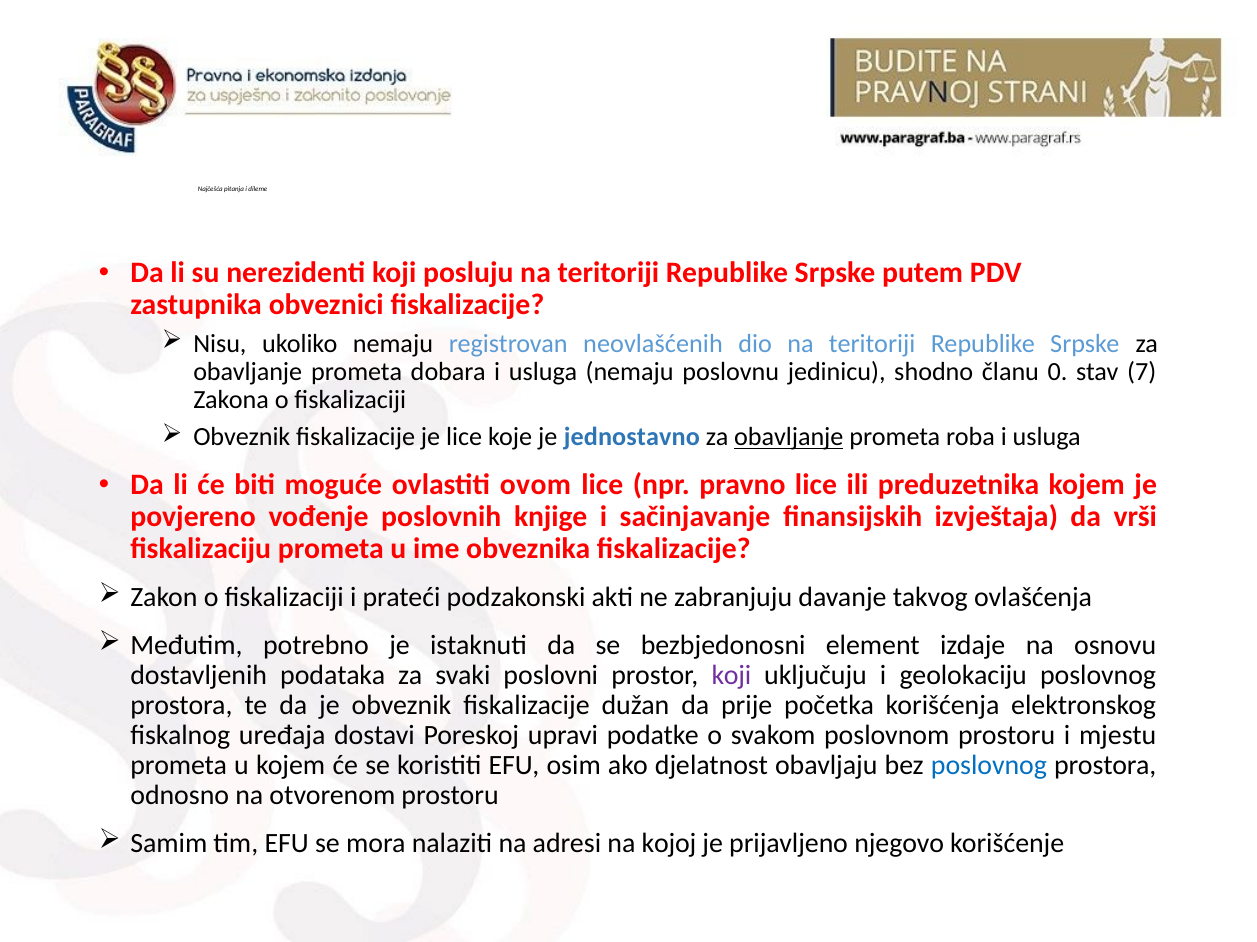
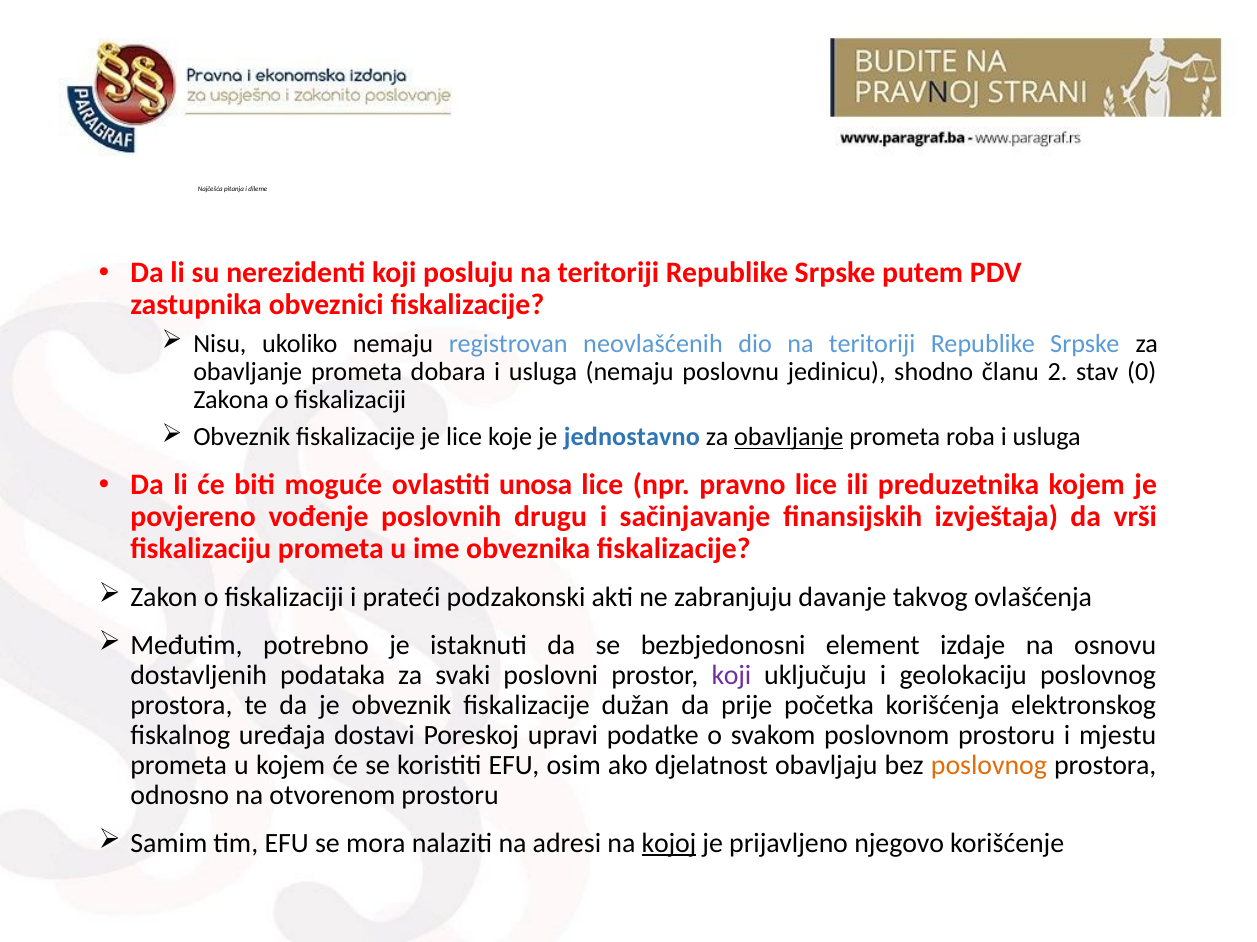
0: 0 -> 2 (1058, 372)
7: 7 -> 0 (1142, 372)
ovom: ovom -> unosa (536, 485)
knjige: knjige -> drugu (551, 517)
poslovnog colour: blue -> orange (989, 766)
kojoj underline: none -> present (669, 844)
